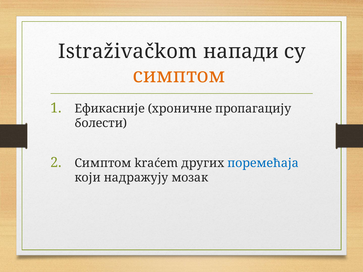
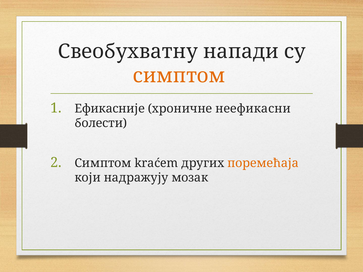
Istraživačkom: Istraživačkom -> Свеобухватну (128, 52)
пропагацију: пропагацију -> неефикасни (253, 109)
поремећаја colour: blue -> orange (263, 163)
